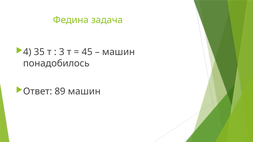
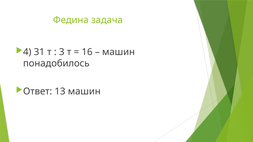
35: 35 -> 31 (39, 52)
45: 45 -> 16 (87, 52)
89: 89 -> 13 (60, 92)
